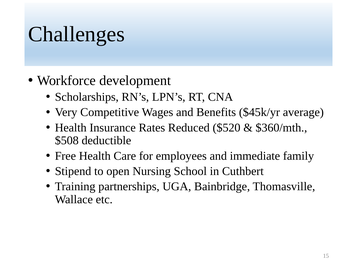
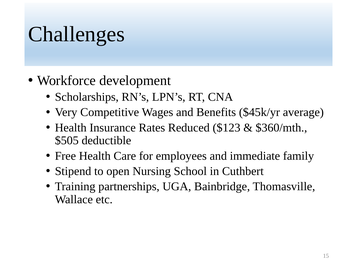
$520: $520 -> $123 (227, 128)
$508: $508 -> $505 (67, 140)
